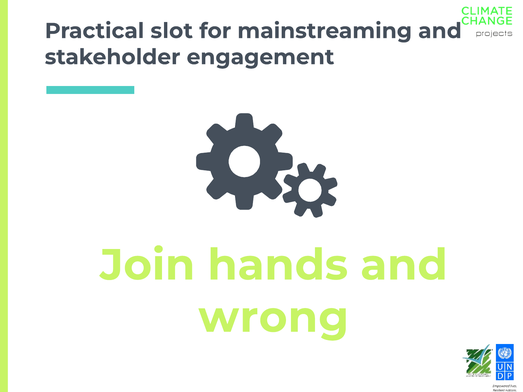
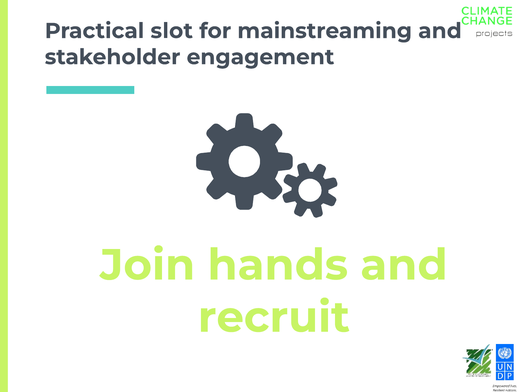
wrong: wrong -> recruit (274, 318)
